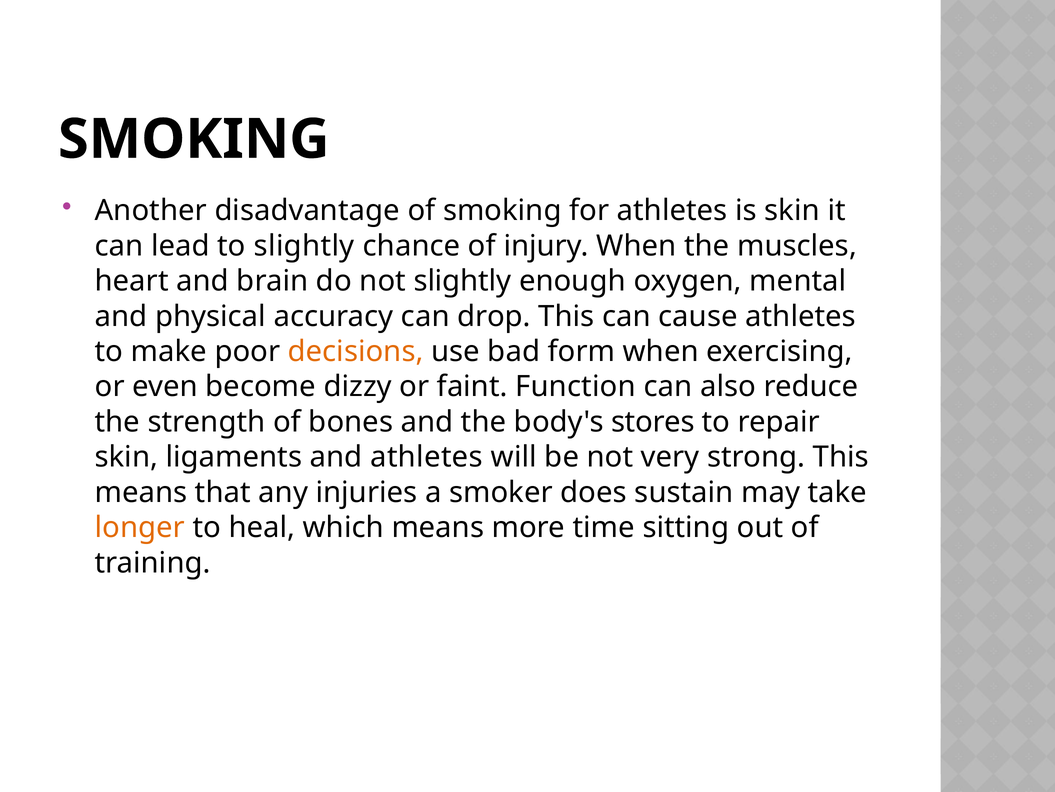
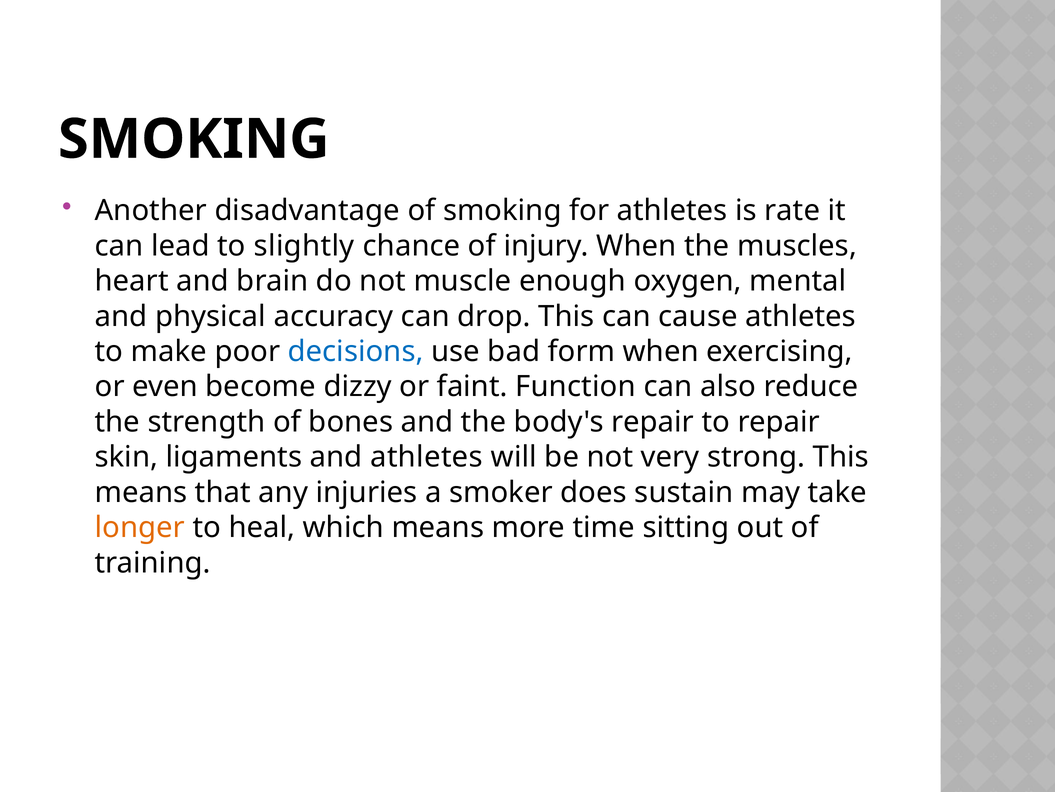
is skin: skin -> rate (792, 211)
not slightly: slightly -> muscle (462, 281)
decisions colour: orange -> blue (356, 351)
body's stores: stores -> repair (653, 422)
